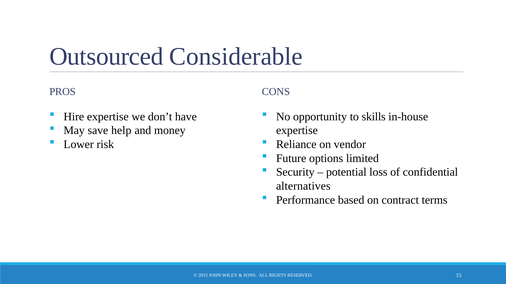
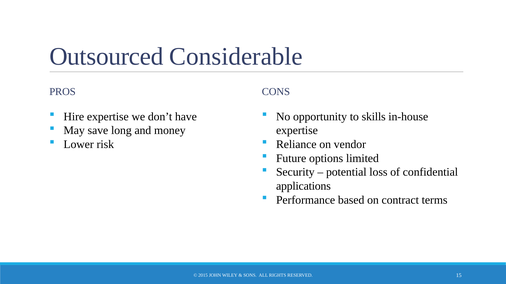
help: help -> long (121, 131)
alternatives: alternatives -> applications (303, 186)
